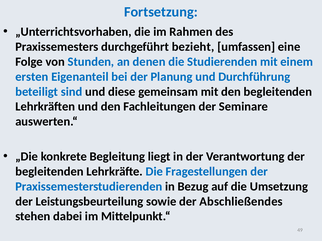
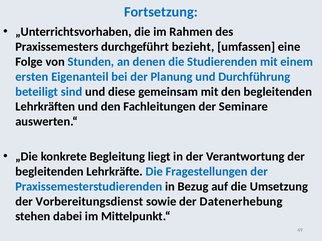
Leistungsbeurteilung: Leistungsbeurteilung -> Vorbereitungsdienst (89, 202)
Abschließendes: Abschließendes -> Datenerhebung (241, 202)
